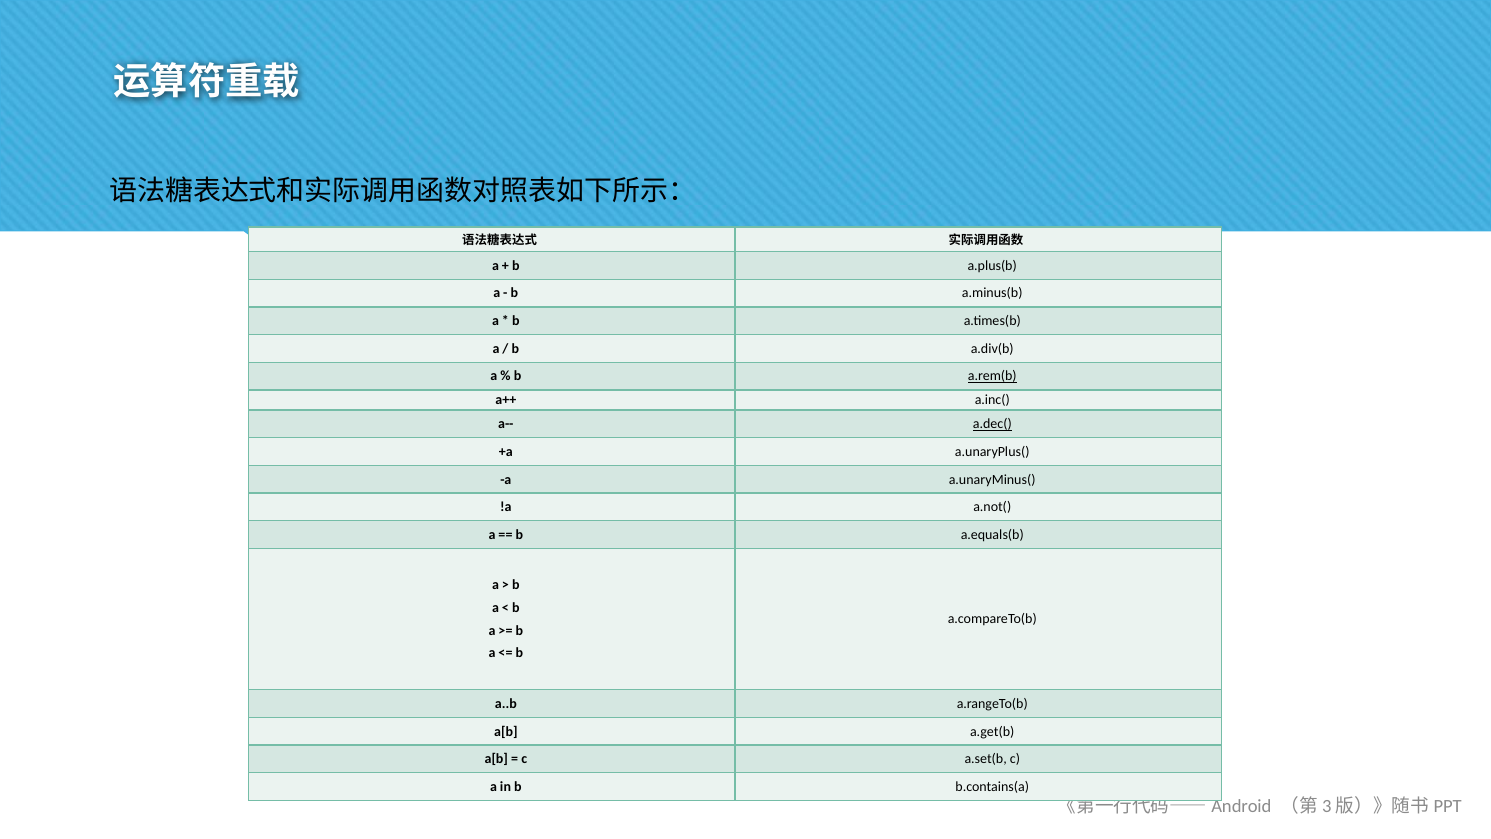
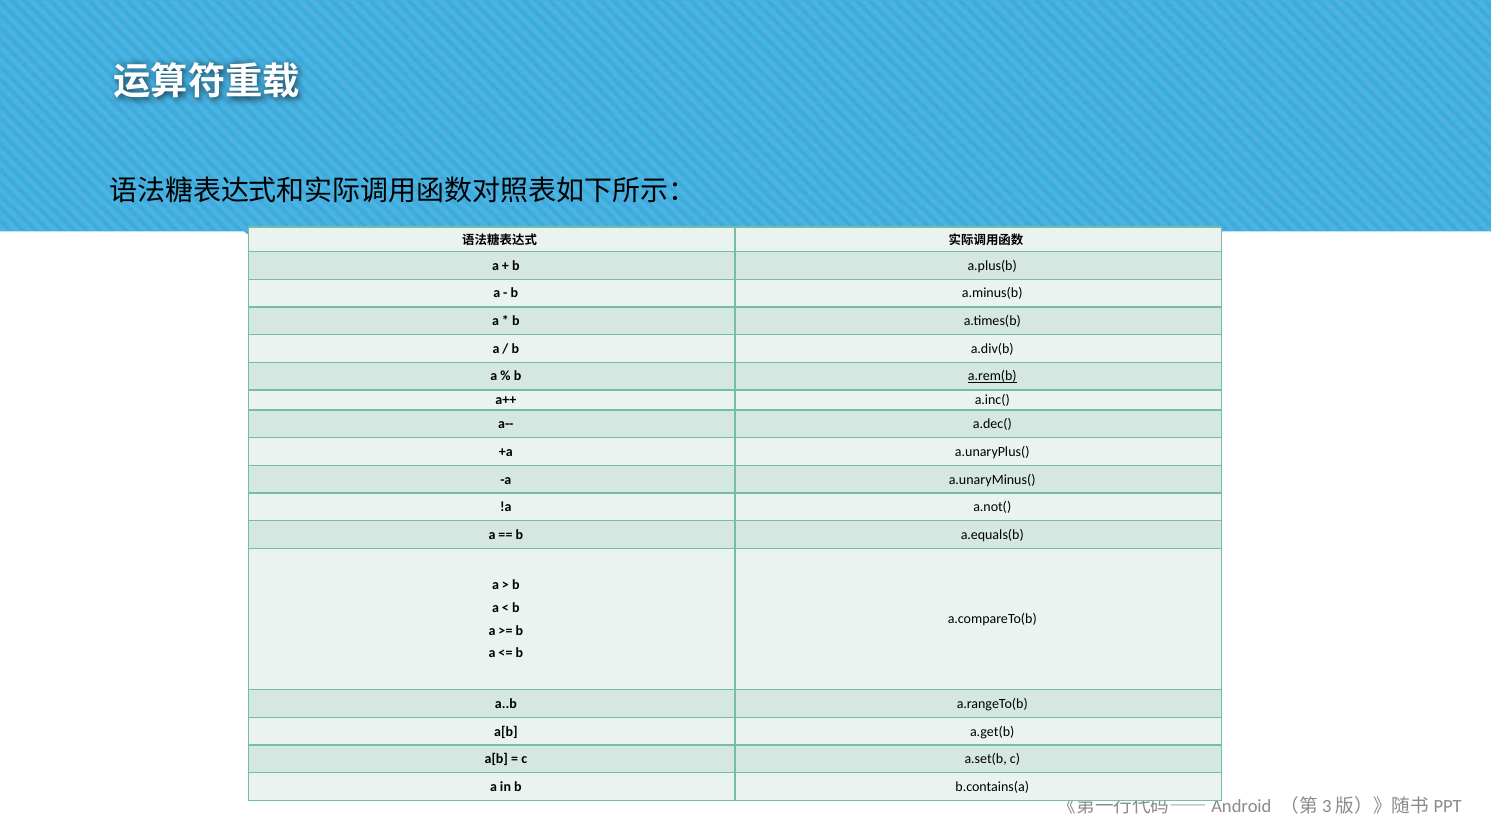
a.dec( underline: present -> none (992, 424)
